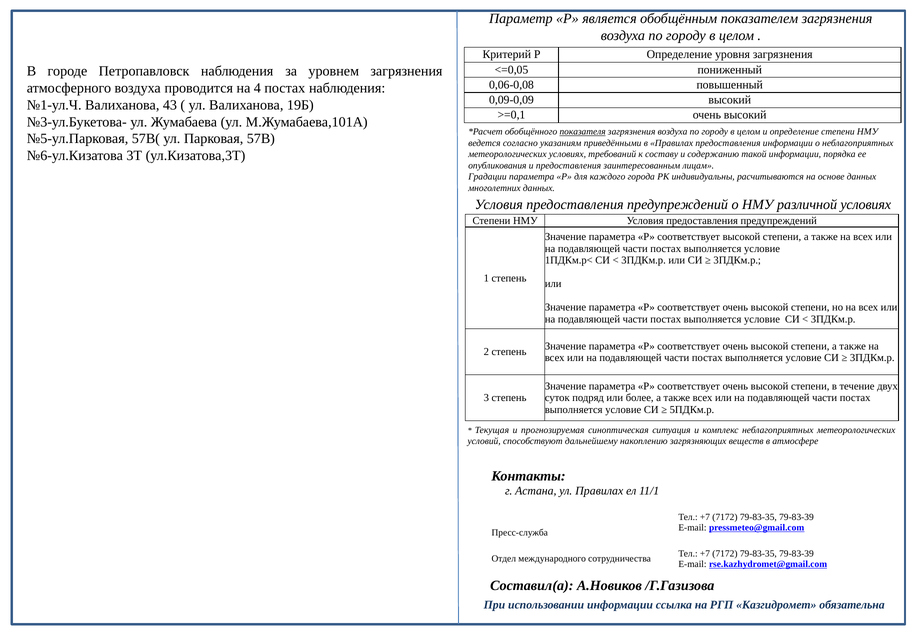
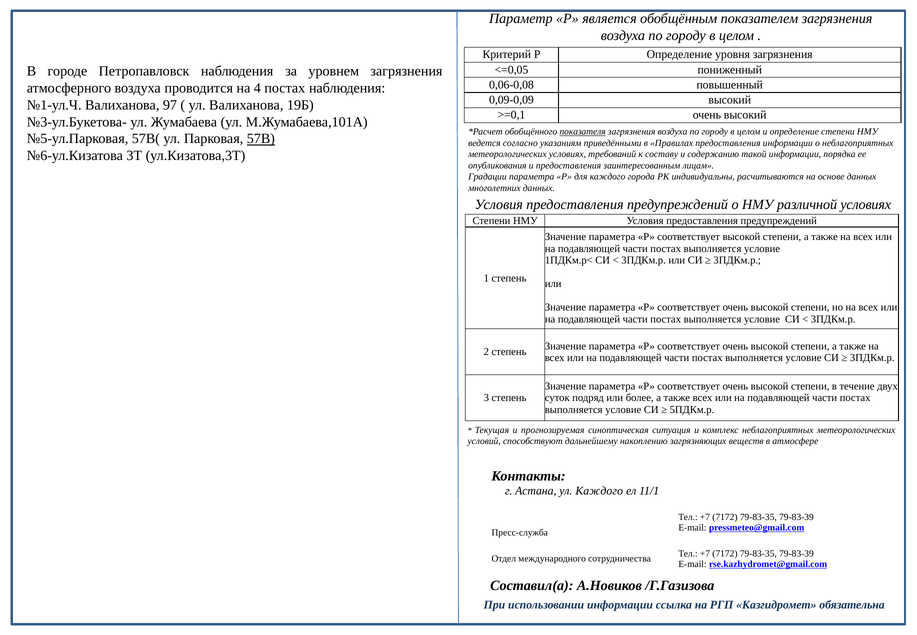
43: 43 -> 97 (170, 105)
57В underline: none -> present (261, 139)
ул Правилах: Правилах -> Каждого (599, 491)
